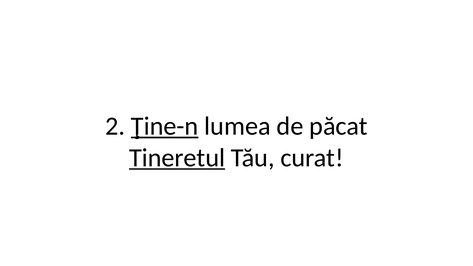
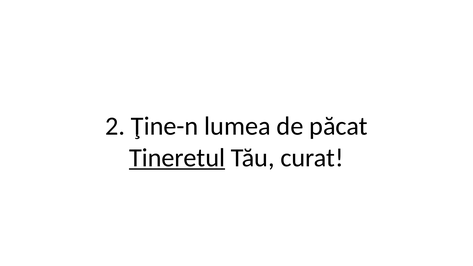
Ţine-n underline: present -> none (165, 126)
